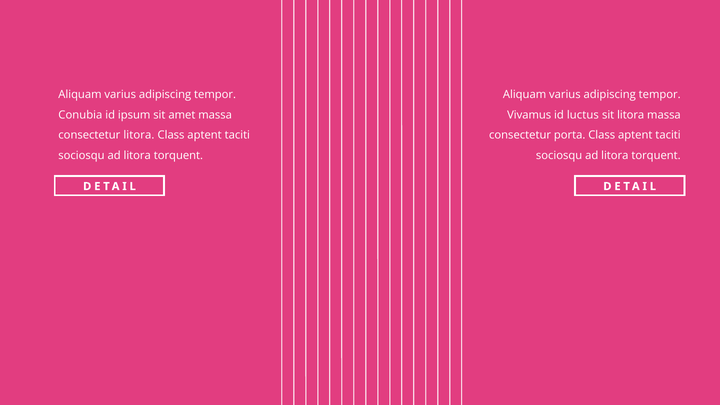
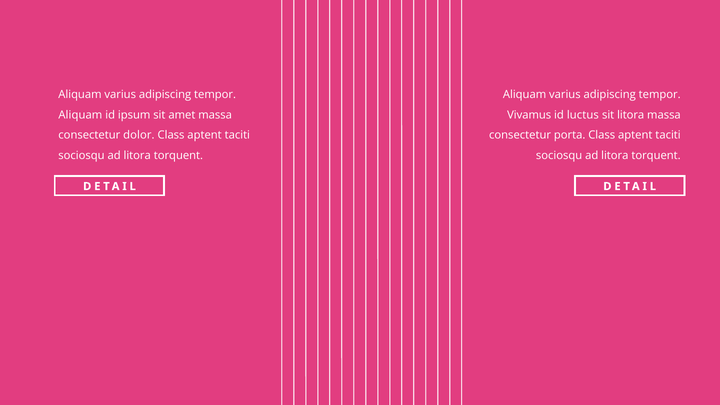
Conubia: Conubia -> Aliquam (80, 115)
consectetur litora: litora -> dolor (139, 135)
